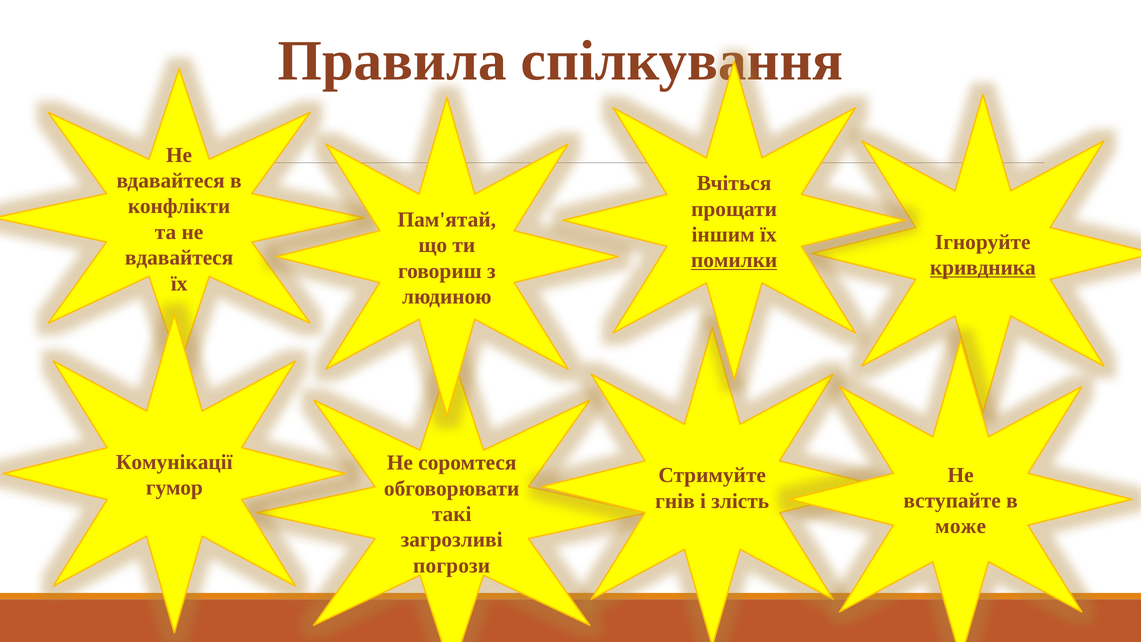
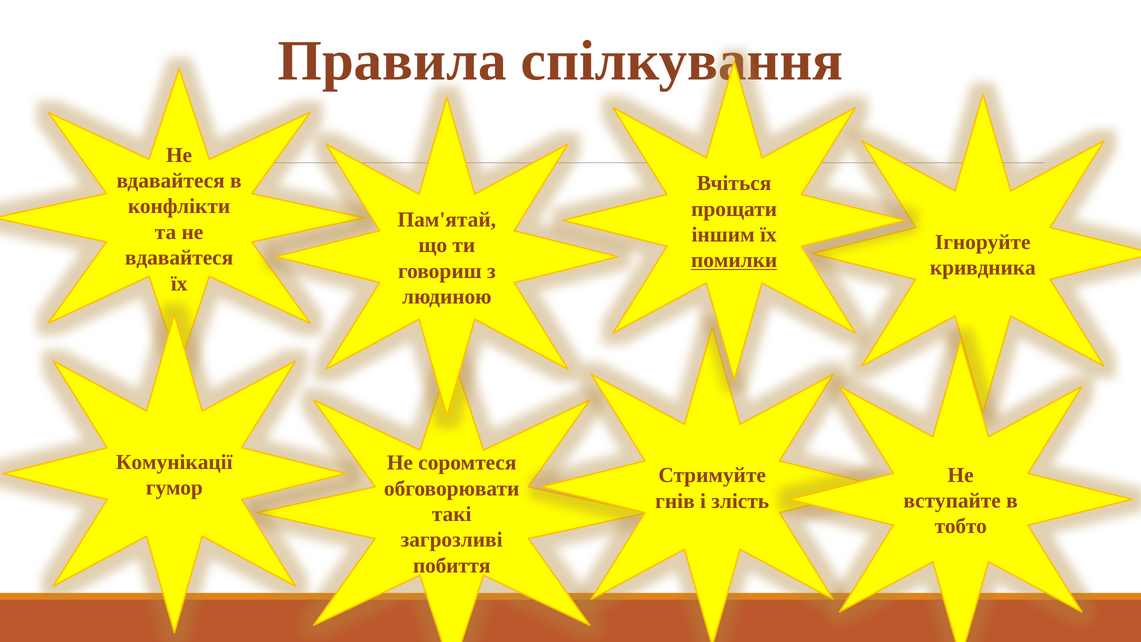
кривдника underline: present -> none (983, 268)
може: може -> тобто (961, 526)
погрози: погрози -> побиття (452, 565)
